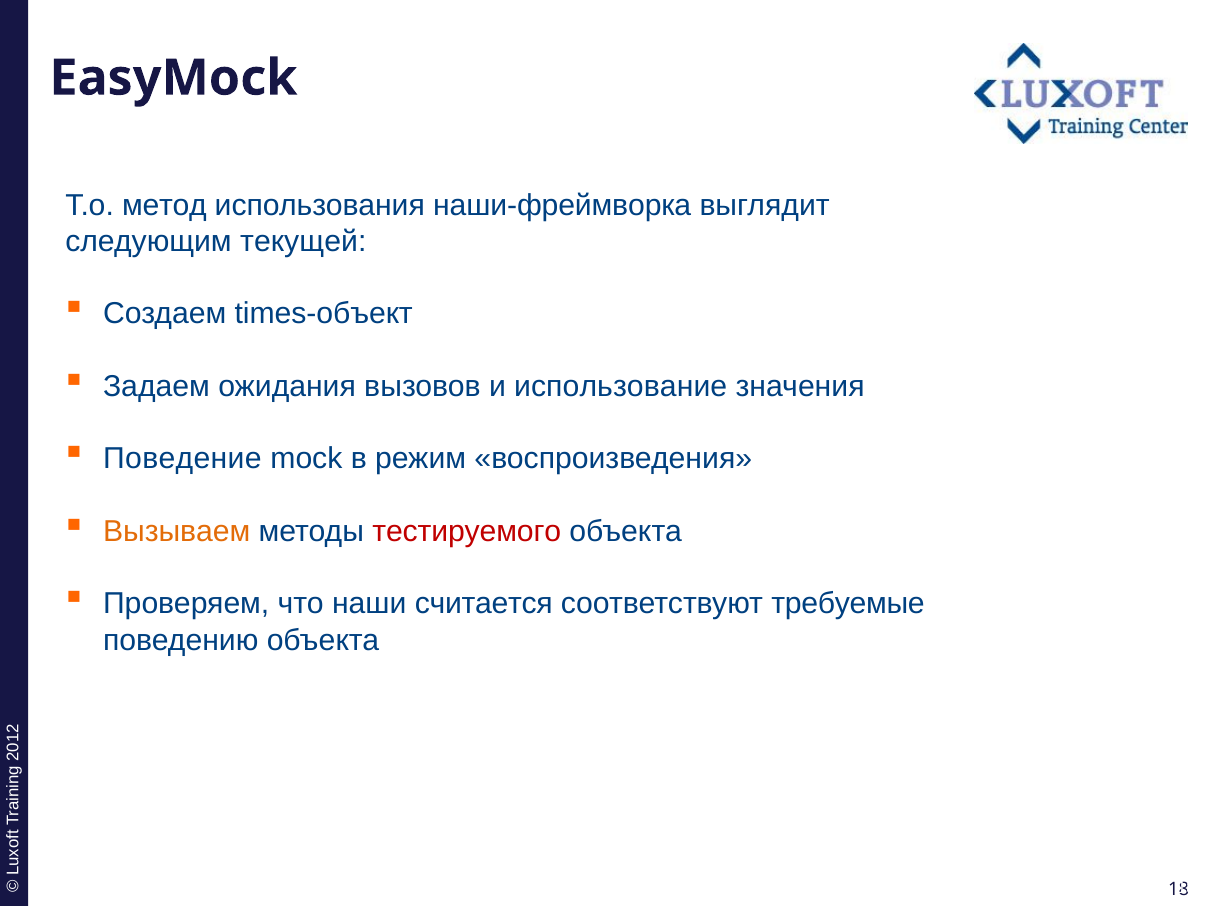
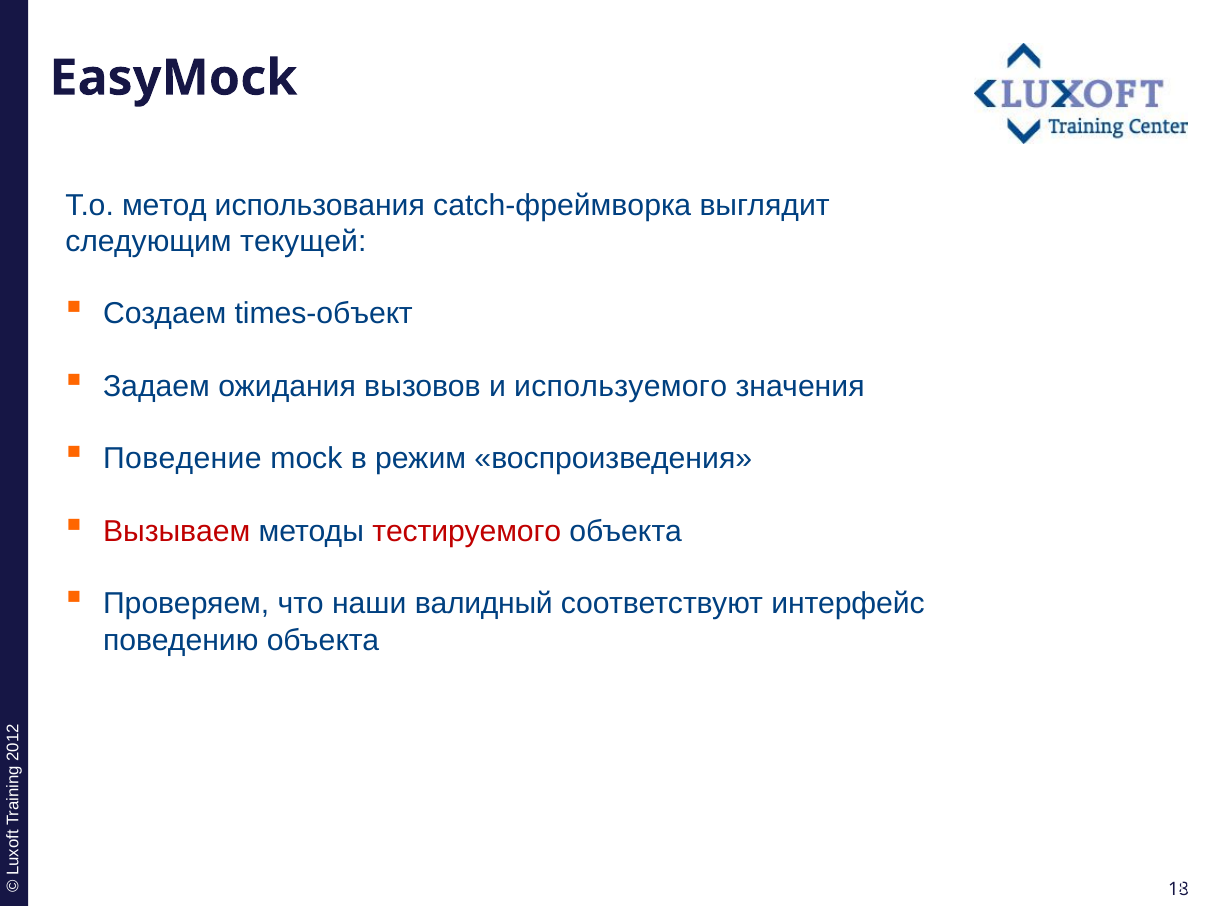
наши-фреймворка: наши-фреймворка -> catch-фреймворка (562, 205)
использование: использование -> используемого (621, 386)
Вызываем colour: orange -> red (177, 531)
считается: считается -> валидный (484, 603)
требуемые: требуемые -> интерфейс (848, 603)
